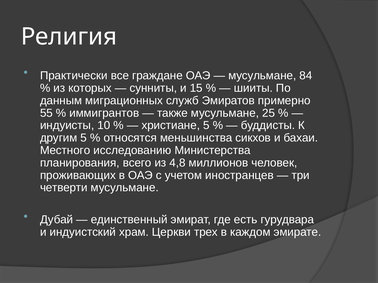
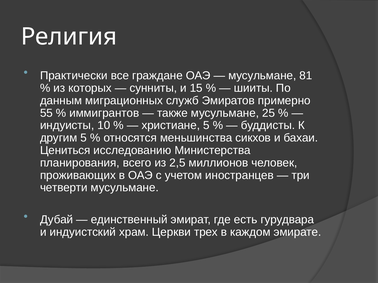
84: 84 -> 81 (306, 76)
Местного: Местного -> Цениться (65, 151)
4,8: 4,8 -> 2,5 (177, 163)
